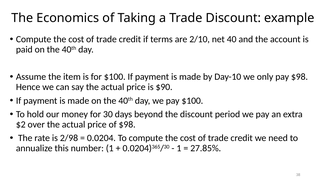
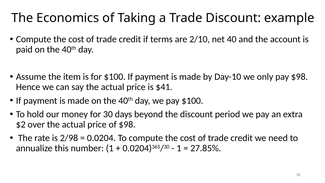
$90: $90 -> $41 (164, 87)
